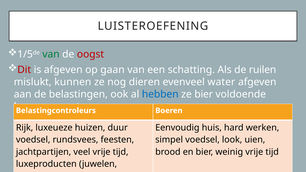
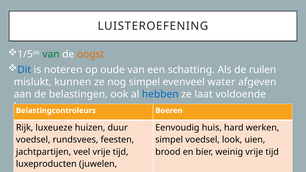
oogst colour: red -> orange (91, 54)
Dit colour: red -> blue (24, 70)
is afgeven: afgeven -> noteren (63, 70)
gaan: gaan -> oude (113, 70)
nog dieren: dieren -> simpel (144, 82)
ze bier: bier -> laat (204, 94)
